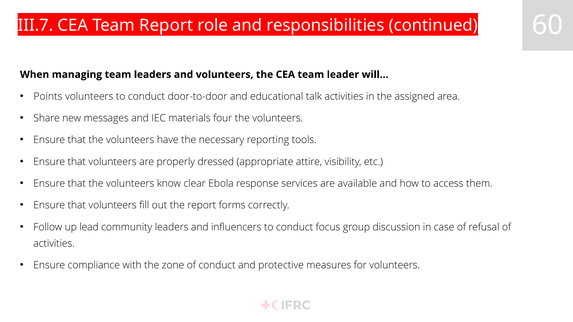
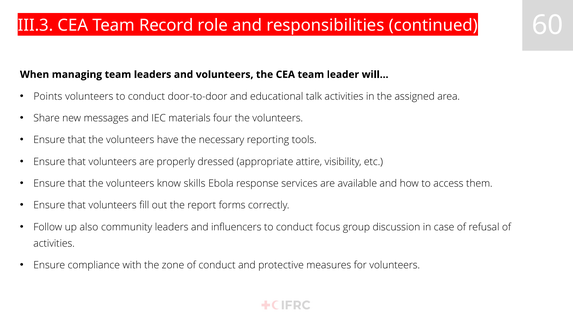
III.7: III.7 -> III.3 (36, 25)
Team Report: Report -> Record (166, 25)
clear: clear -> skills (195, 184)
lead: lead -> also (89, 227)
